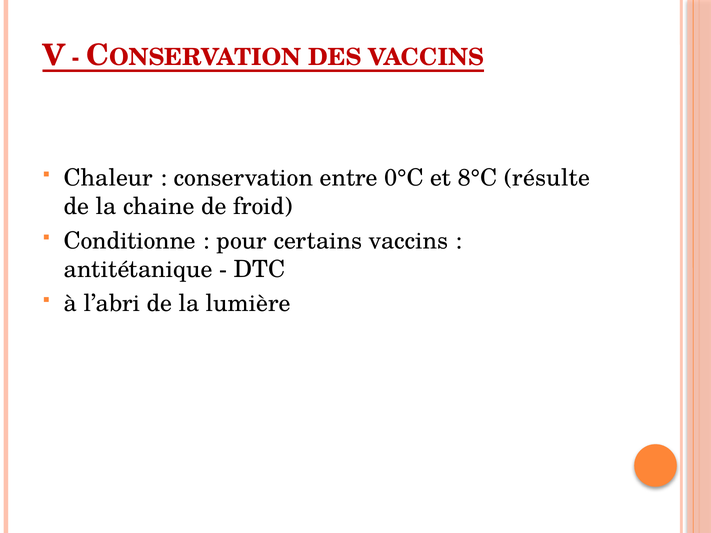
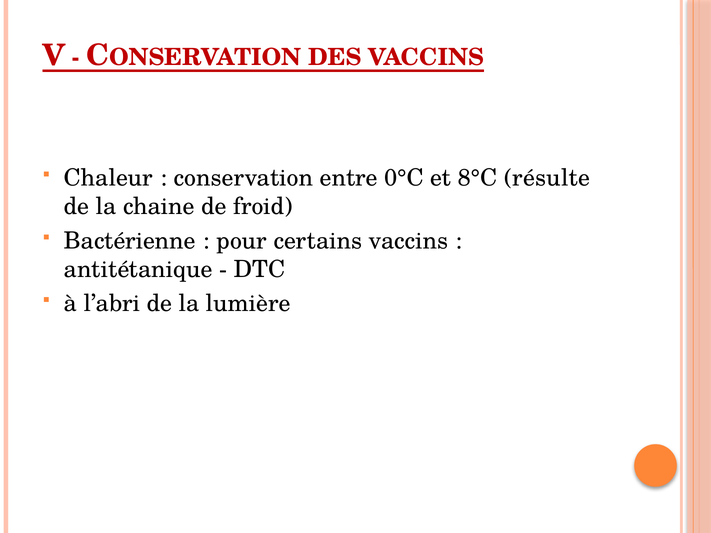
Conditionne: Conditionne -> Bactérienne (130, 241)
